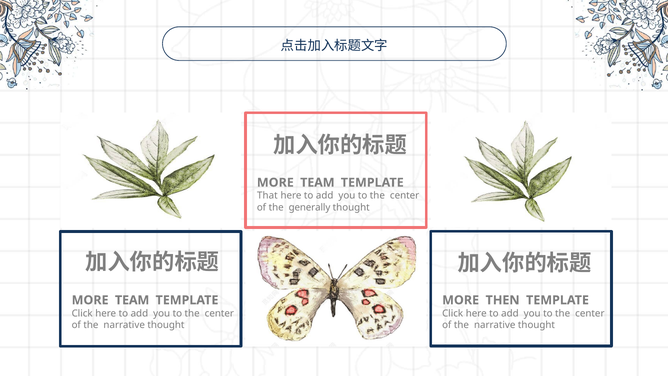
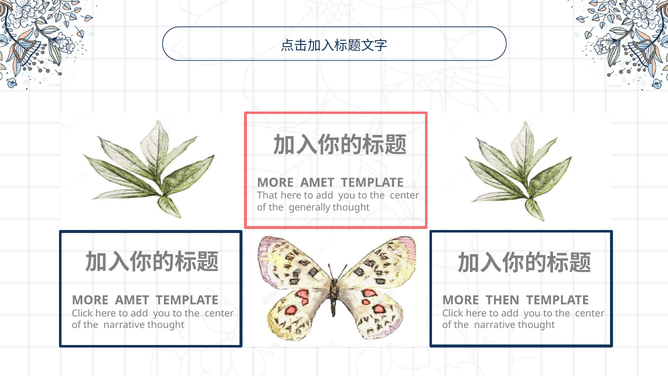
TEAM: TEAM -> AMET (317, 183)
TEAM: TEAM -> AMET (132, 300)
